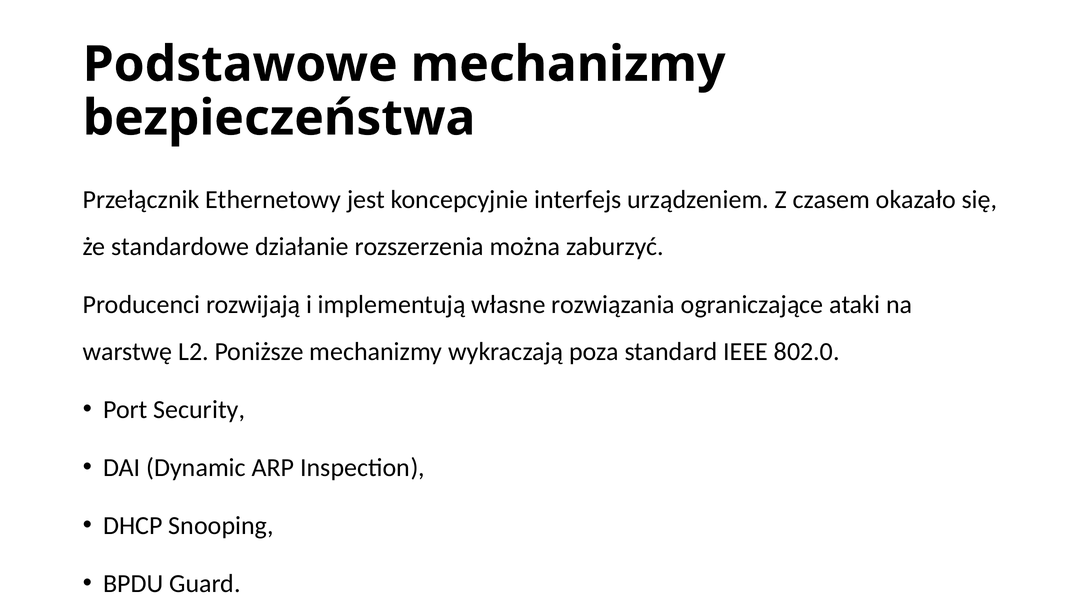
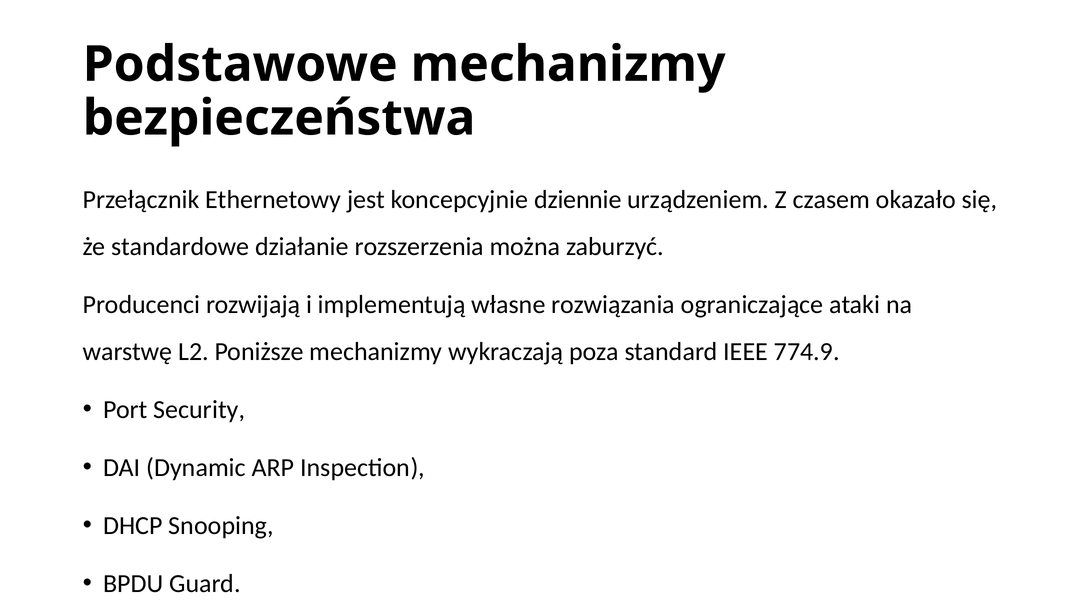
interfejs: interfejs -> dziennie (578, 200)
802.0: 802.0 -> 774.9 (807, 351)
